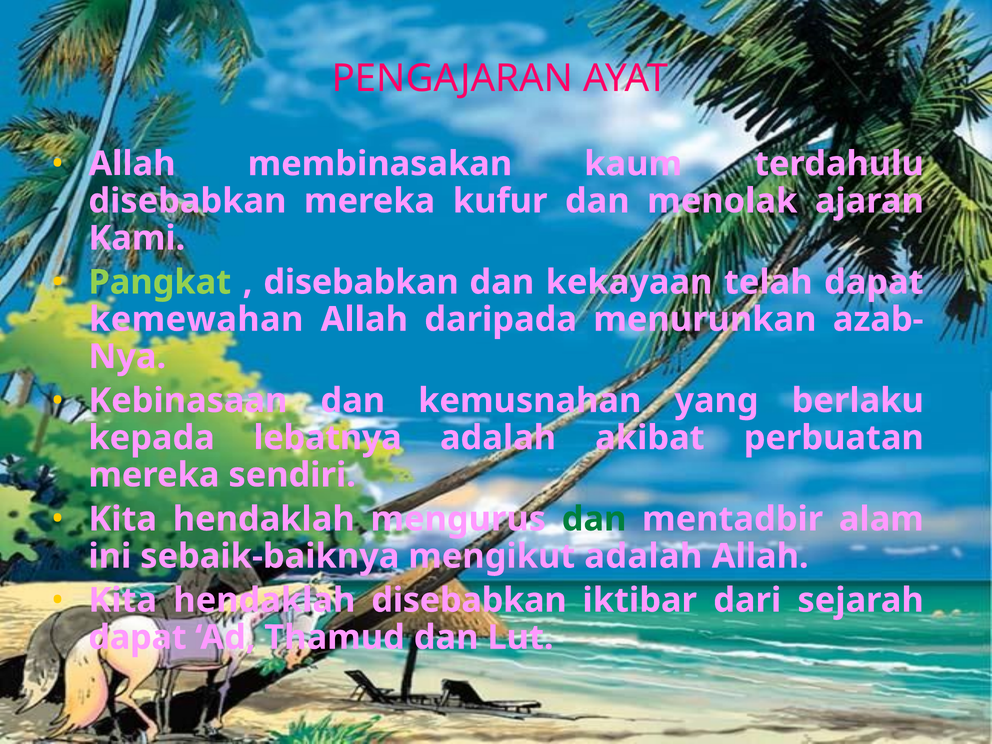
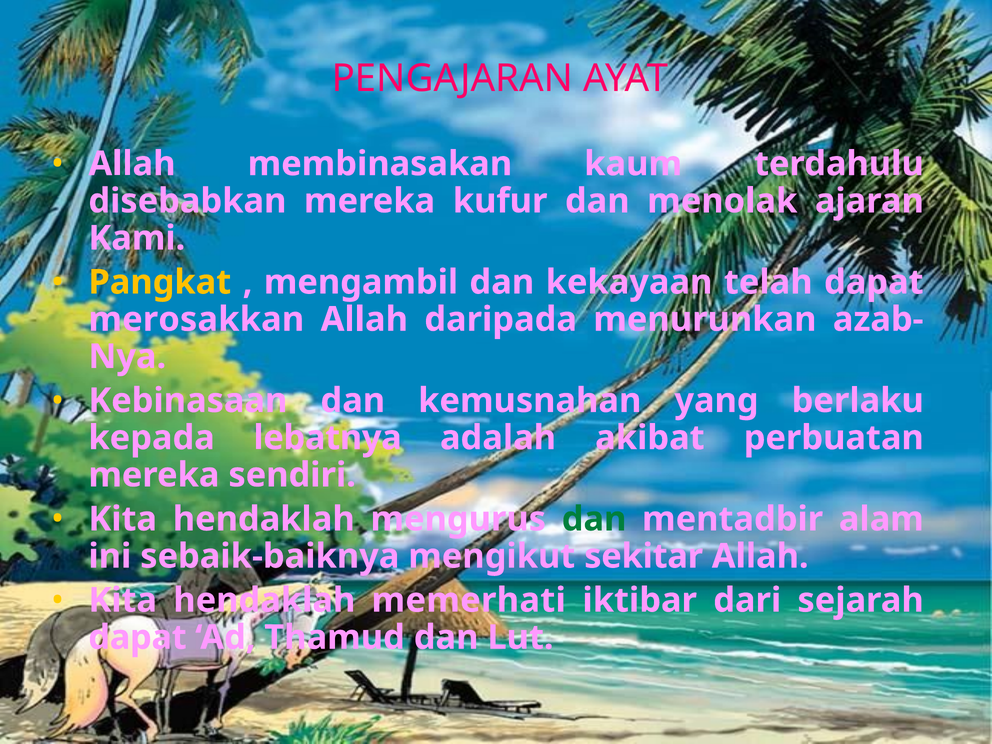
Pangkat colour: light green -> yellow (160, 282)
disebabkan: disebabkan -> mengambil (361, 282)
kemewahan: kemewahan -> merosakkan (196, 319)
mengikut adalah: adalah -> sekitar (644, 556)
hendaklah disebabkan: disebabkan -> memerhati (469, 600)
